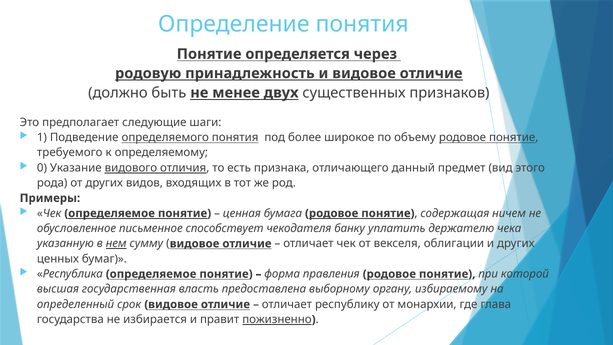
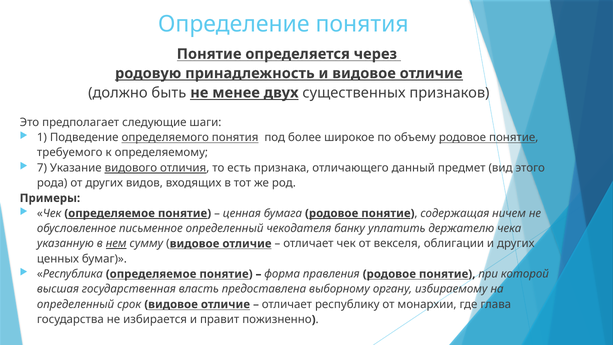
0: 0 -> 7 (42, 168)
письменное способствует: способствует -> определенный (225, 228)
пожизненно underline: present -> none (277, 319)
